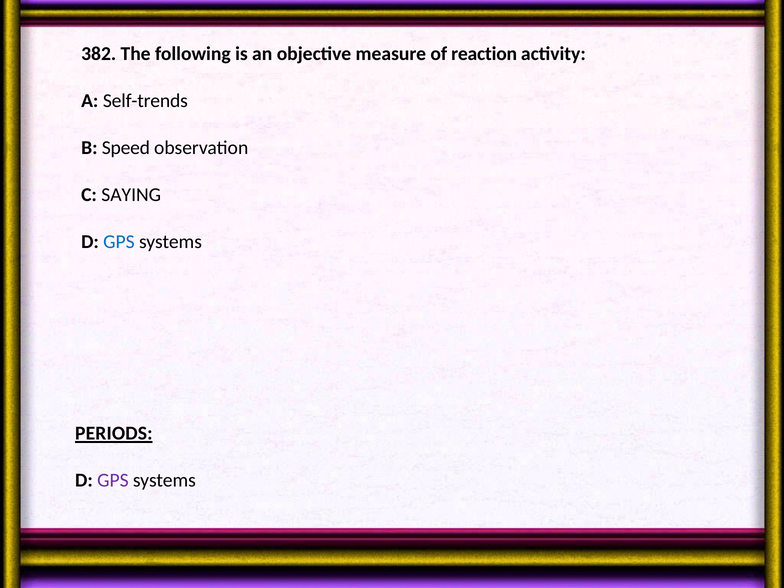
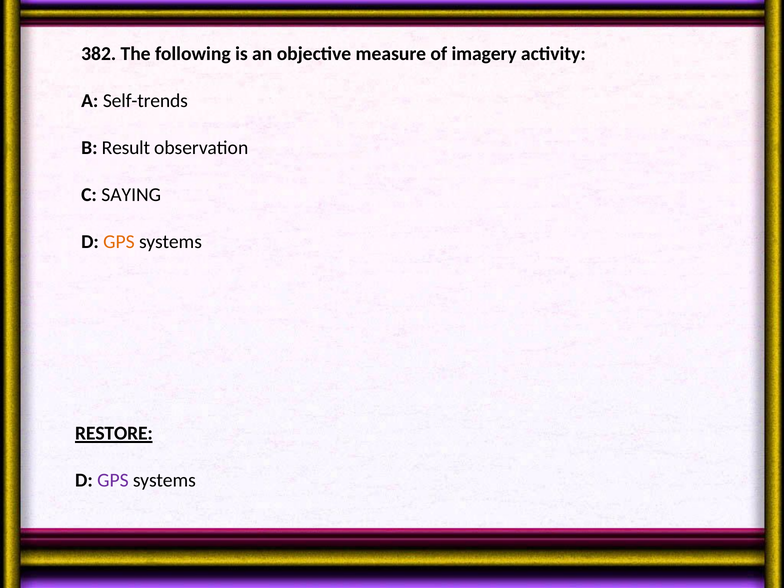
reaction: reaction -> imagery (484, 54)
Speed: Speed -> Result (126, 148)
GPS colour: blue -> orange (119, 242)
PERIODS: PERIODS -> RESTORE (114, 433)
